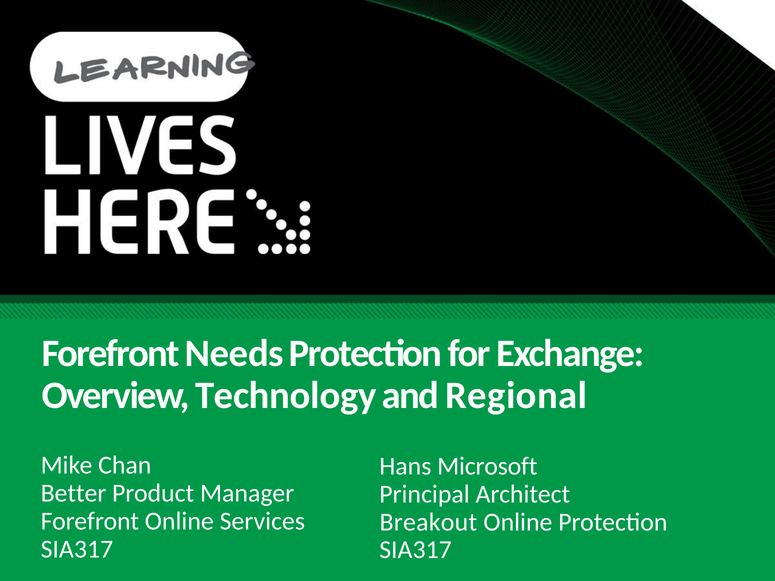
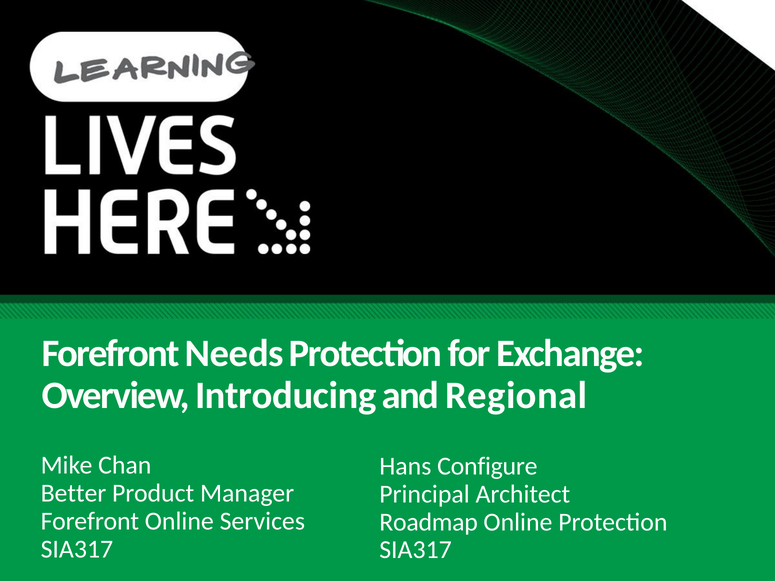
Technology: Technology -> Introducing (286, 396)
Microsoft: Microsoft -> Configure (487, 467)
Breakout: Breakout -> Roadmap (429, 522)
